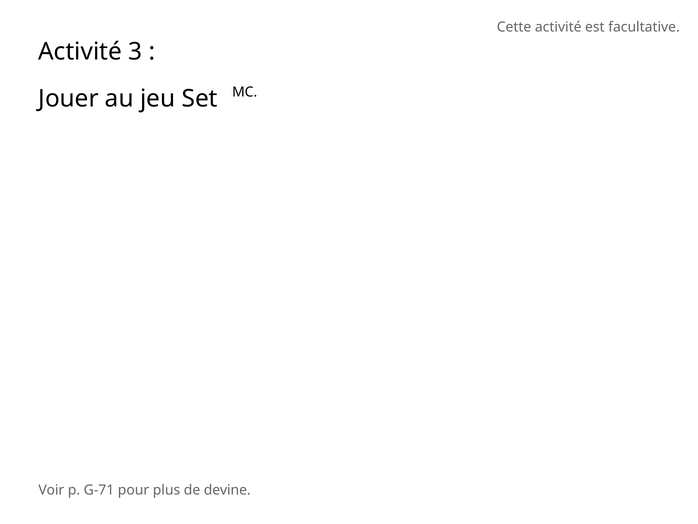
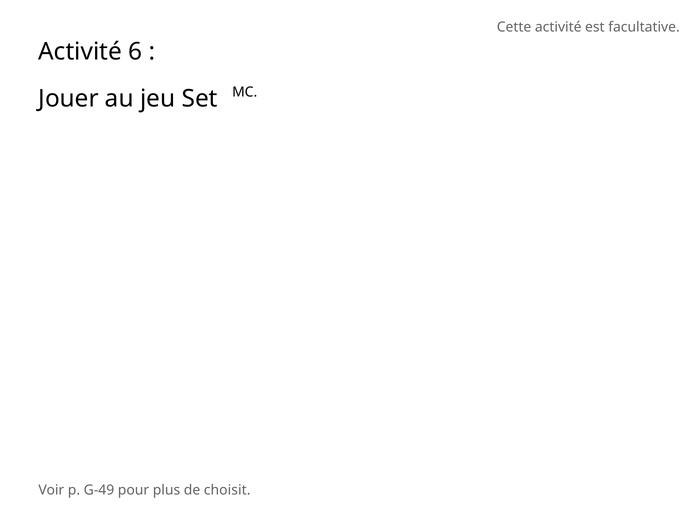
3: 3 -> 6 (135, 52)
G-71: G-71 -> G-49 (99, 490)
devine: devine -> choisit (227, 490)
